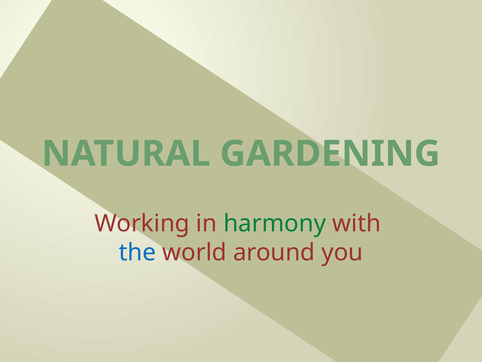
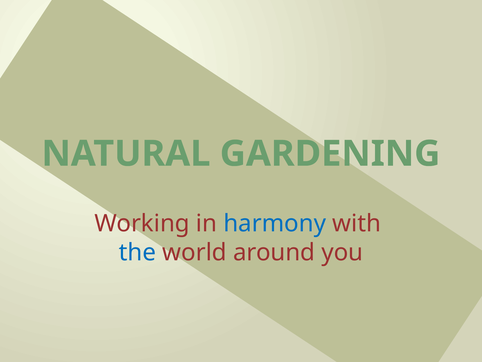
harmony colour: green -> blue (275, 223)
